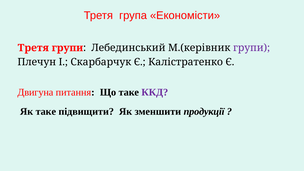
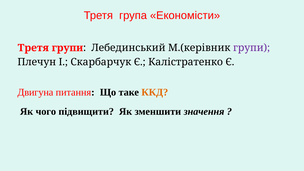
ККД colour: purple -> orange (155, 92)
Як таке: таке -> чого (46, 111)
продукції: продукції -> значення (204, 111)
